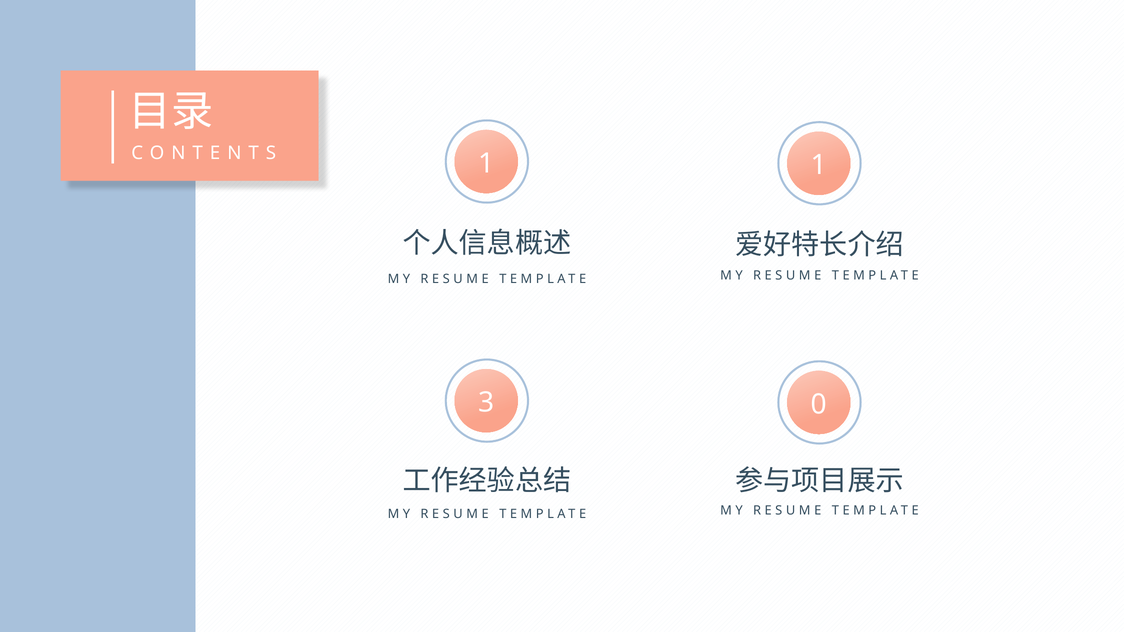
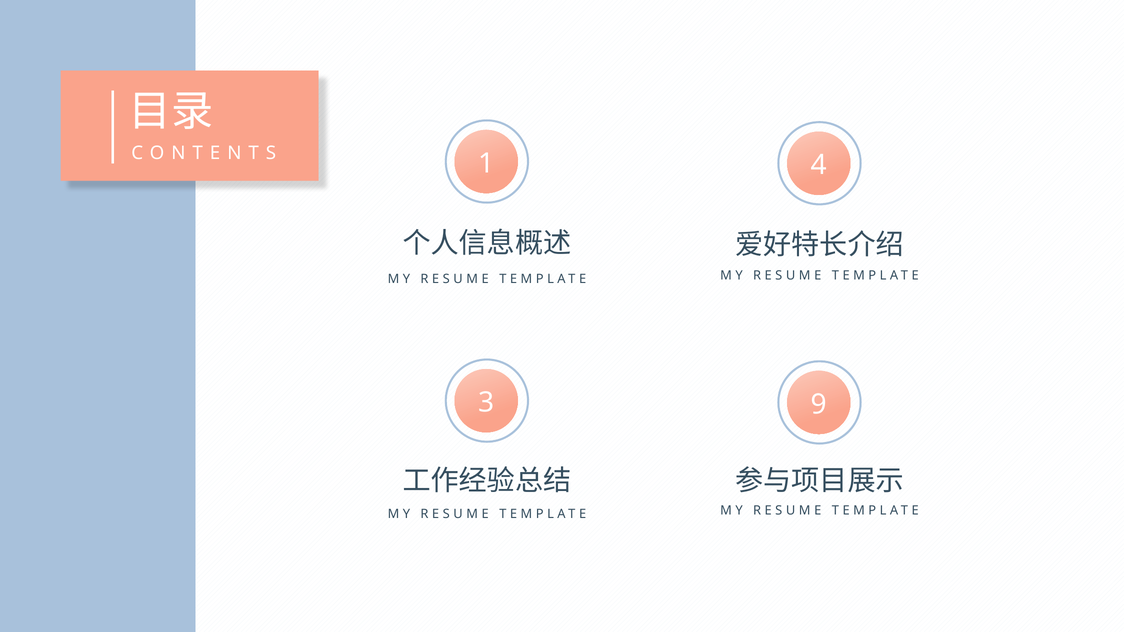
1 1: 1 -> 4 (819, 165)
0: 0 -> 9 (819, 404)
